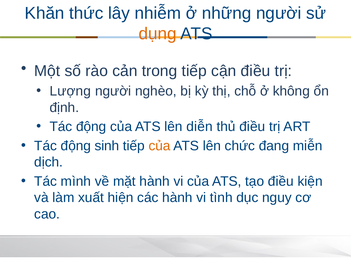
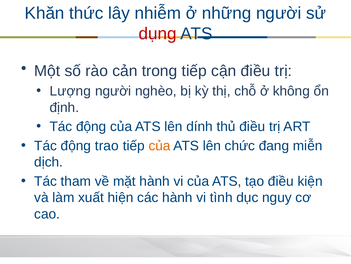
dụng colour: orange -> red (158, 34)
diễn: diễn -> dính (200, 126)
sinh: sinh -> trao (107, 145)
mình: mình -> tham (76, 181)
